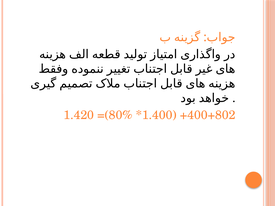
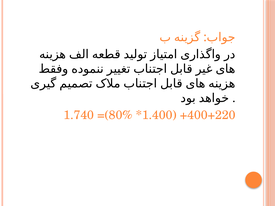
1.420: 1.420 -> 1.740 (79, 115)
+400+802: +400+802 -> +400+220 (208, 115)
